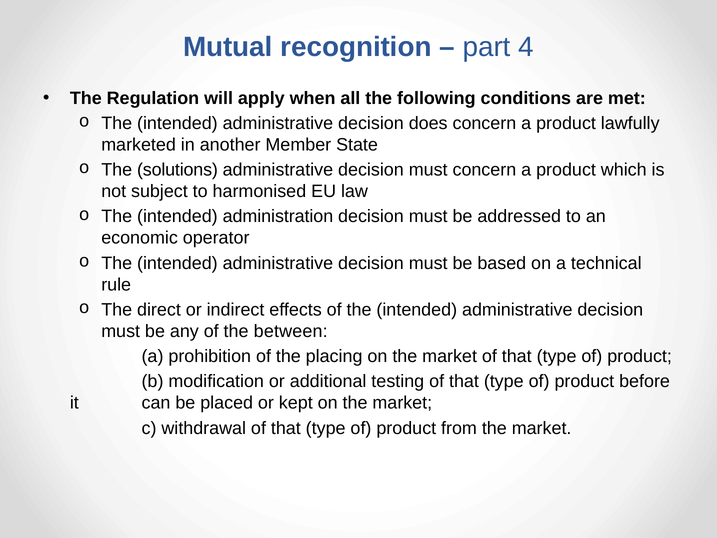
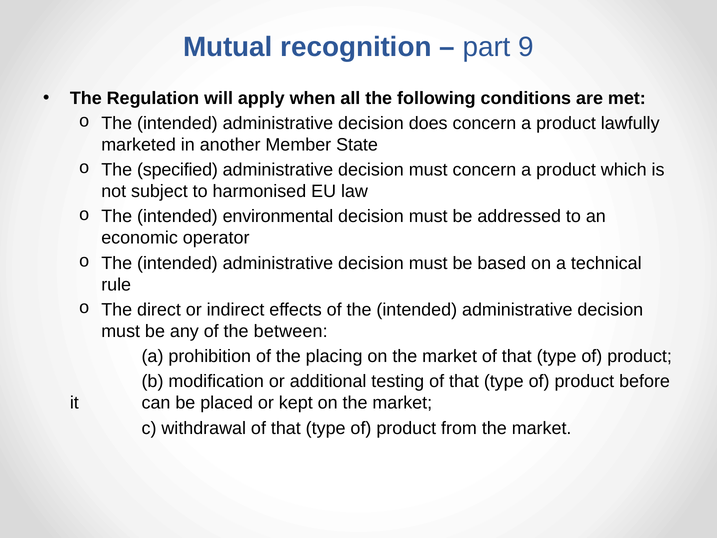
4: 4 -> 9 (526, 47)
solutions: solutions -> specified (177, 170)
administration: administration -> environmental (278, 216)
